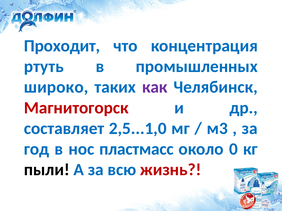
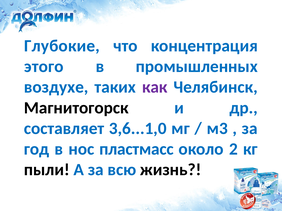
Проходит: Проходит -> Глубокие (62, 46)
ртуть: ртуть -> этого (44, 67)
широко: широко -> воздухе (56, 87)
Магнитогорск colour: red -> black (76, 108)
2,5...1,0: 2,5...1,0 -> 3,6...1,0 (138, 129)
0: 0 -> 2 (233, 149)
жизнь colour: red -> black (171, 170)
